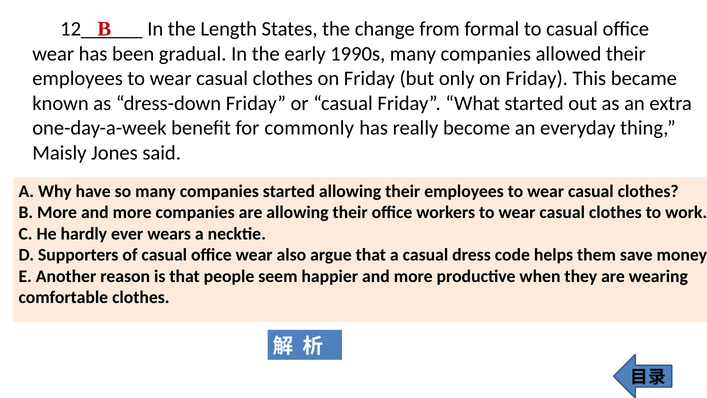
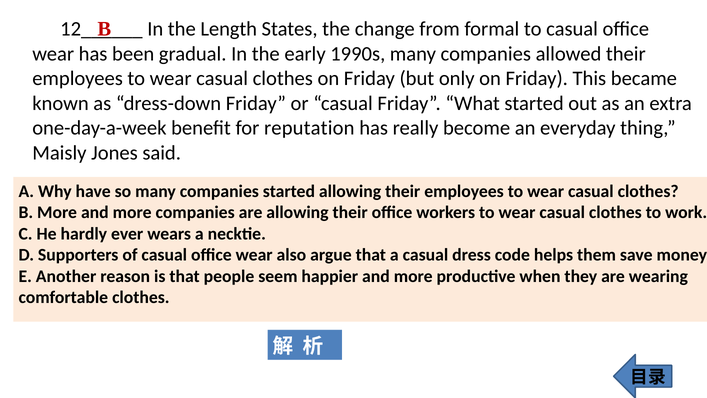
commonly: commonly -> reputation (309, 128)
